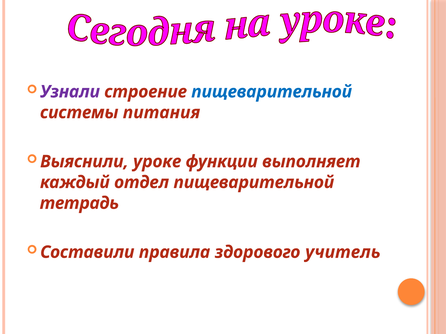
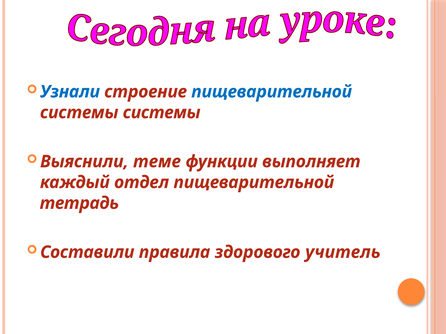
Узнали colour: purple -> blue (70, 92)
системы питания: питания -> системы (162, 113)
уроке: уроке -> теме (157, 162)
